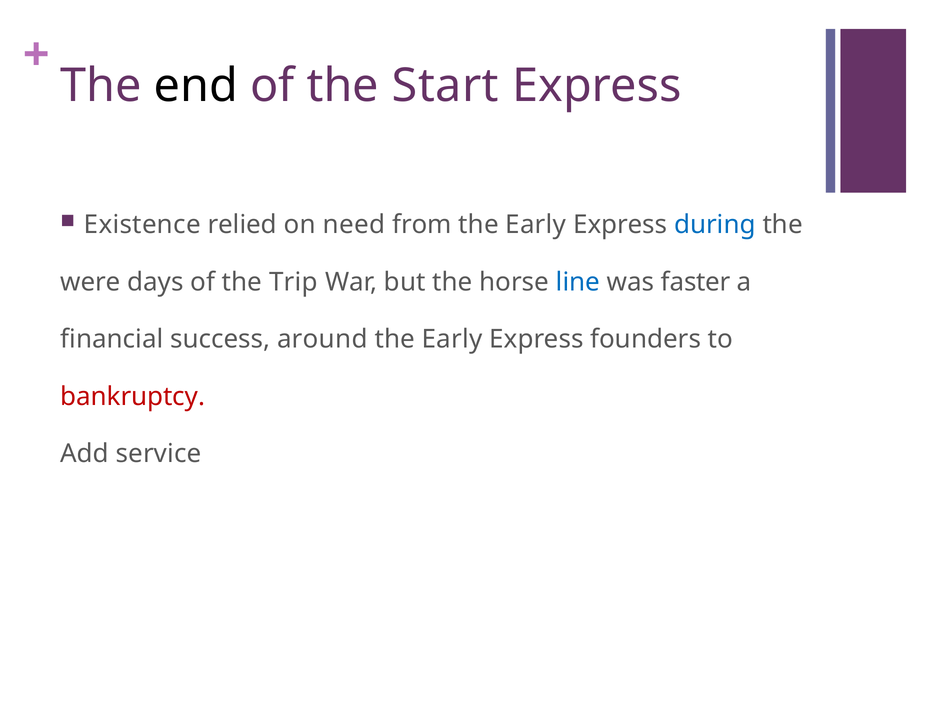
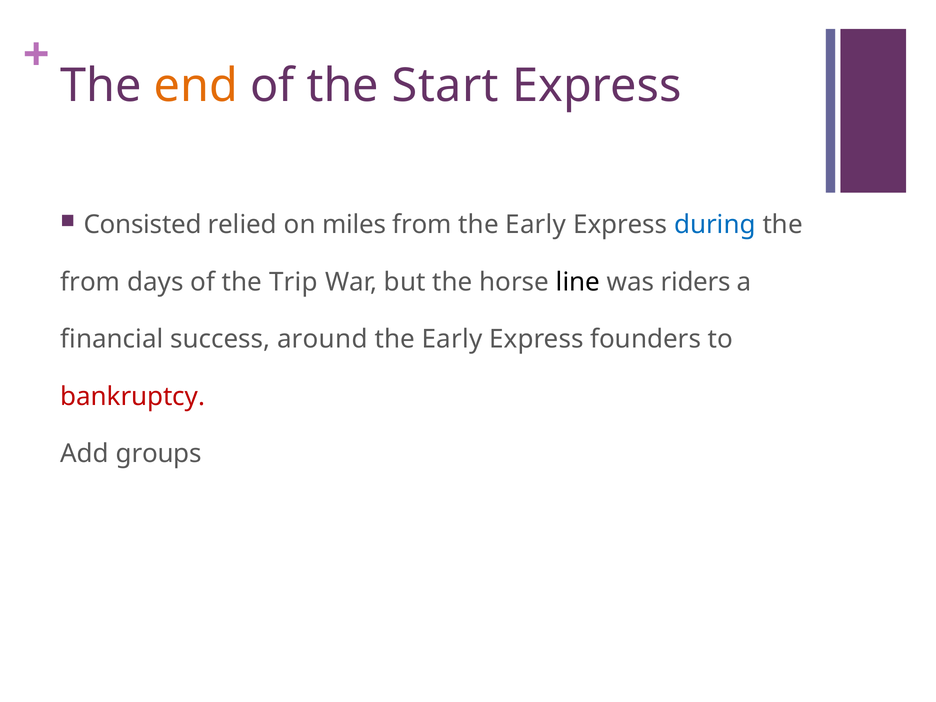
end colour: black -> orange (196, 86)
Existence: Existence -> Consisted (143, 225)
need: need -> miles (354, 225)
were: were -> from (90, 282)
line colour: blue -> black (578, 282)
faster: faster -> riders (696, 282)
service: service -> groups (159, 454)
